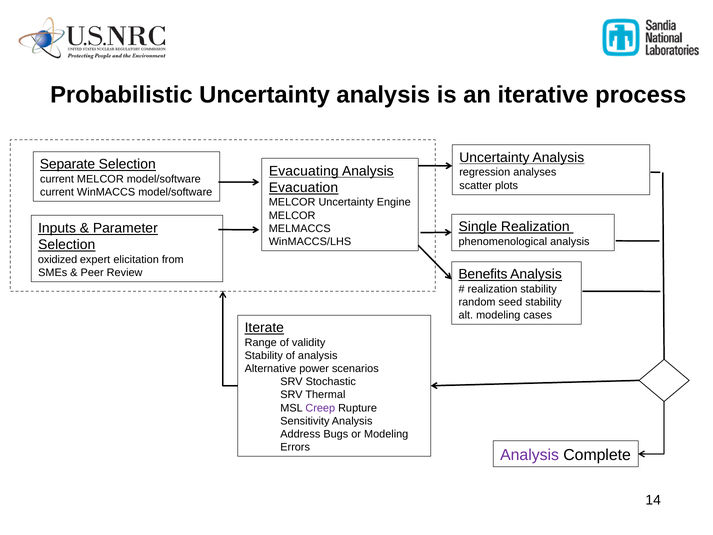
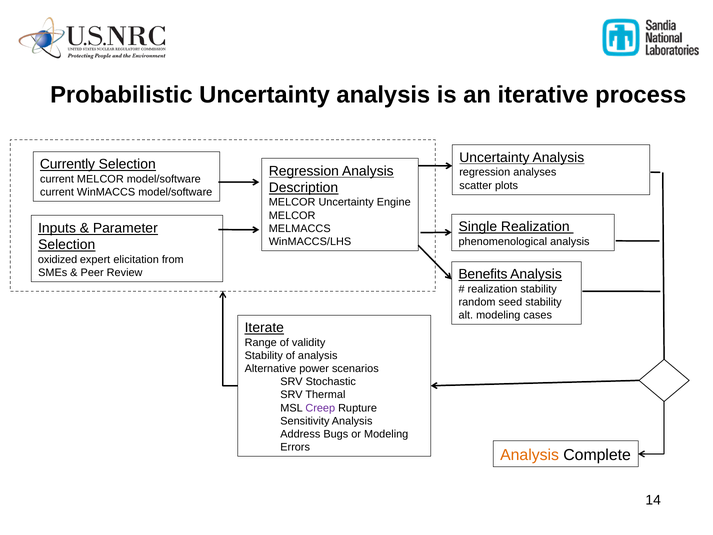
Separate: Separate -> Currently (67, 164)
Evacuating: Evacuating -> Regression (304, 171)
Evacuation: Evacuation -> Description (303, 188)
Analysis colour: purple -> orange (530, 455)
